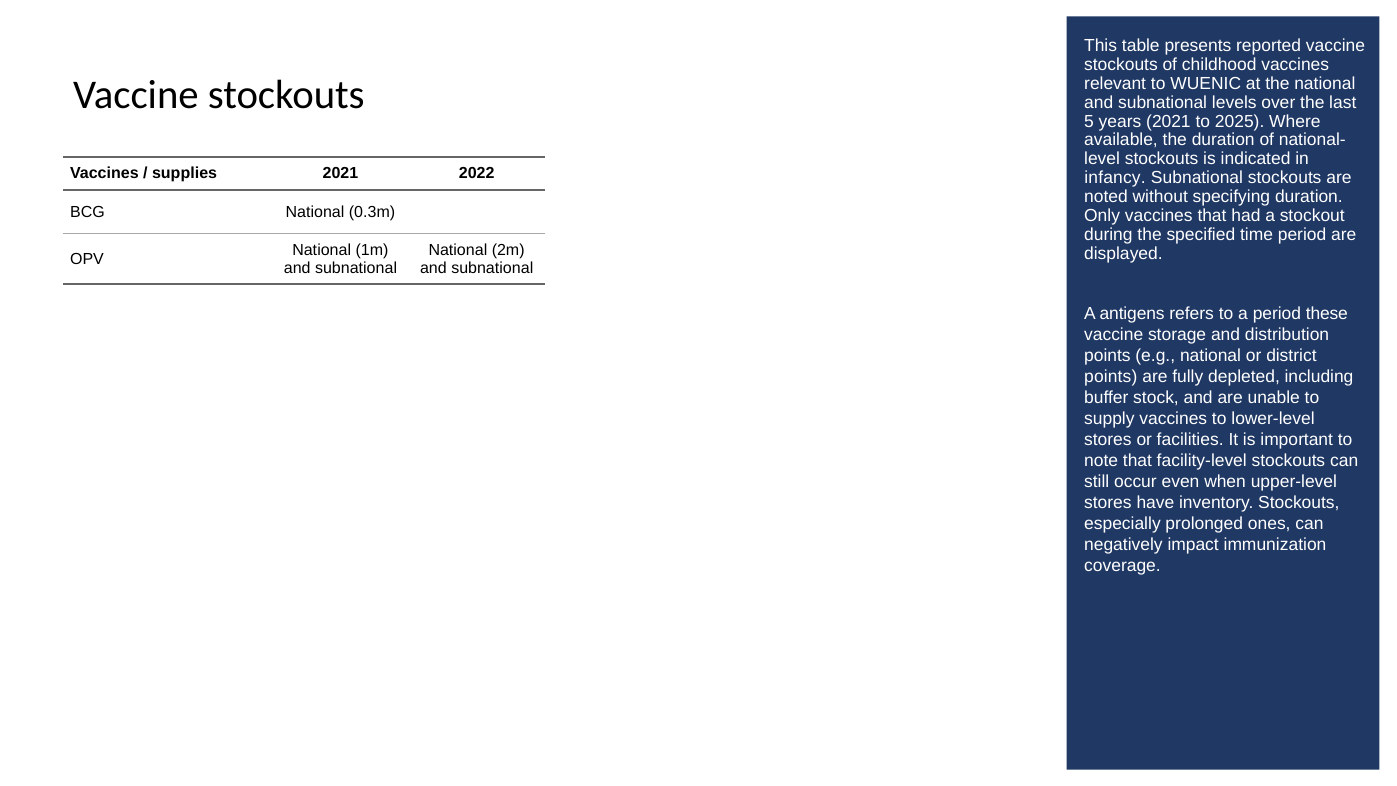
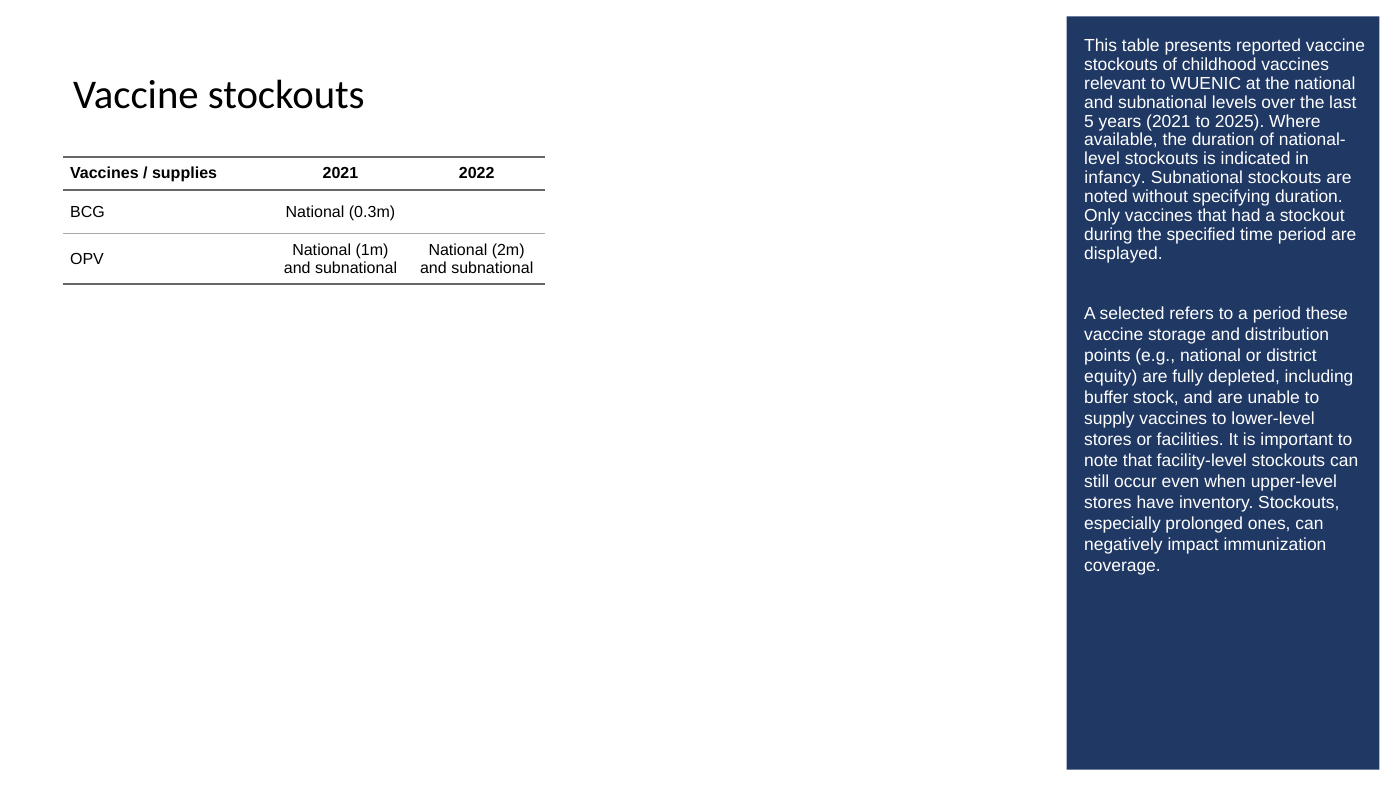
antigens: antigens -> selected (1132, 314)
points: points -> equity (1111, 377)
